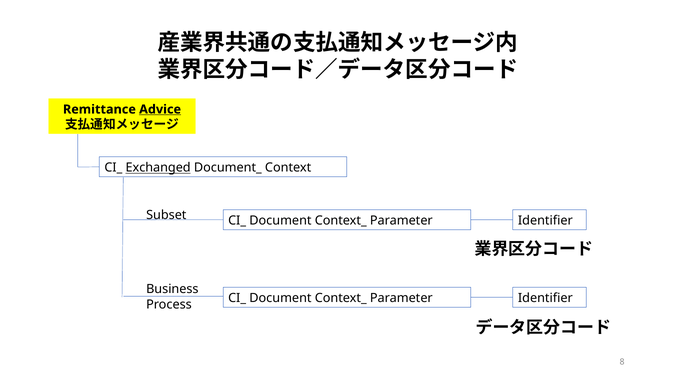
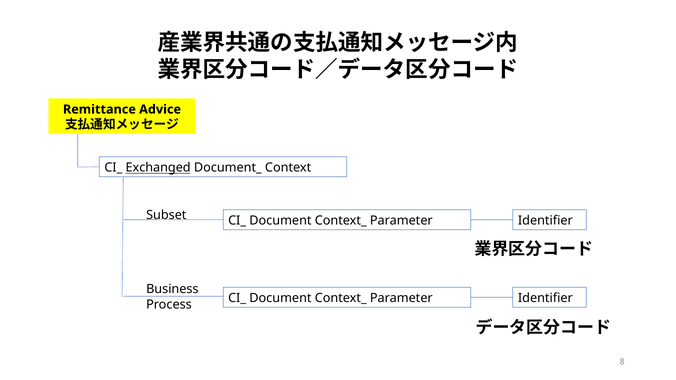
Advice underline: present -> none (160, 109)
